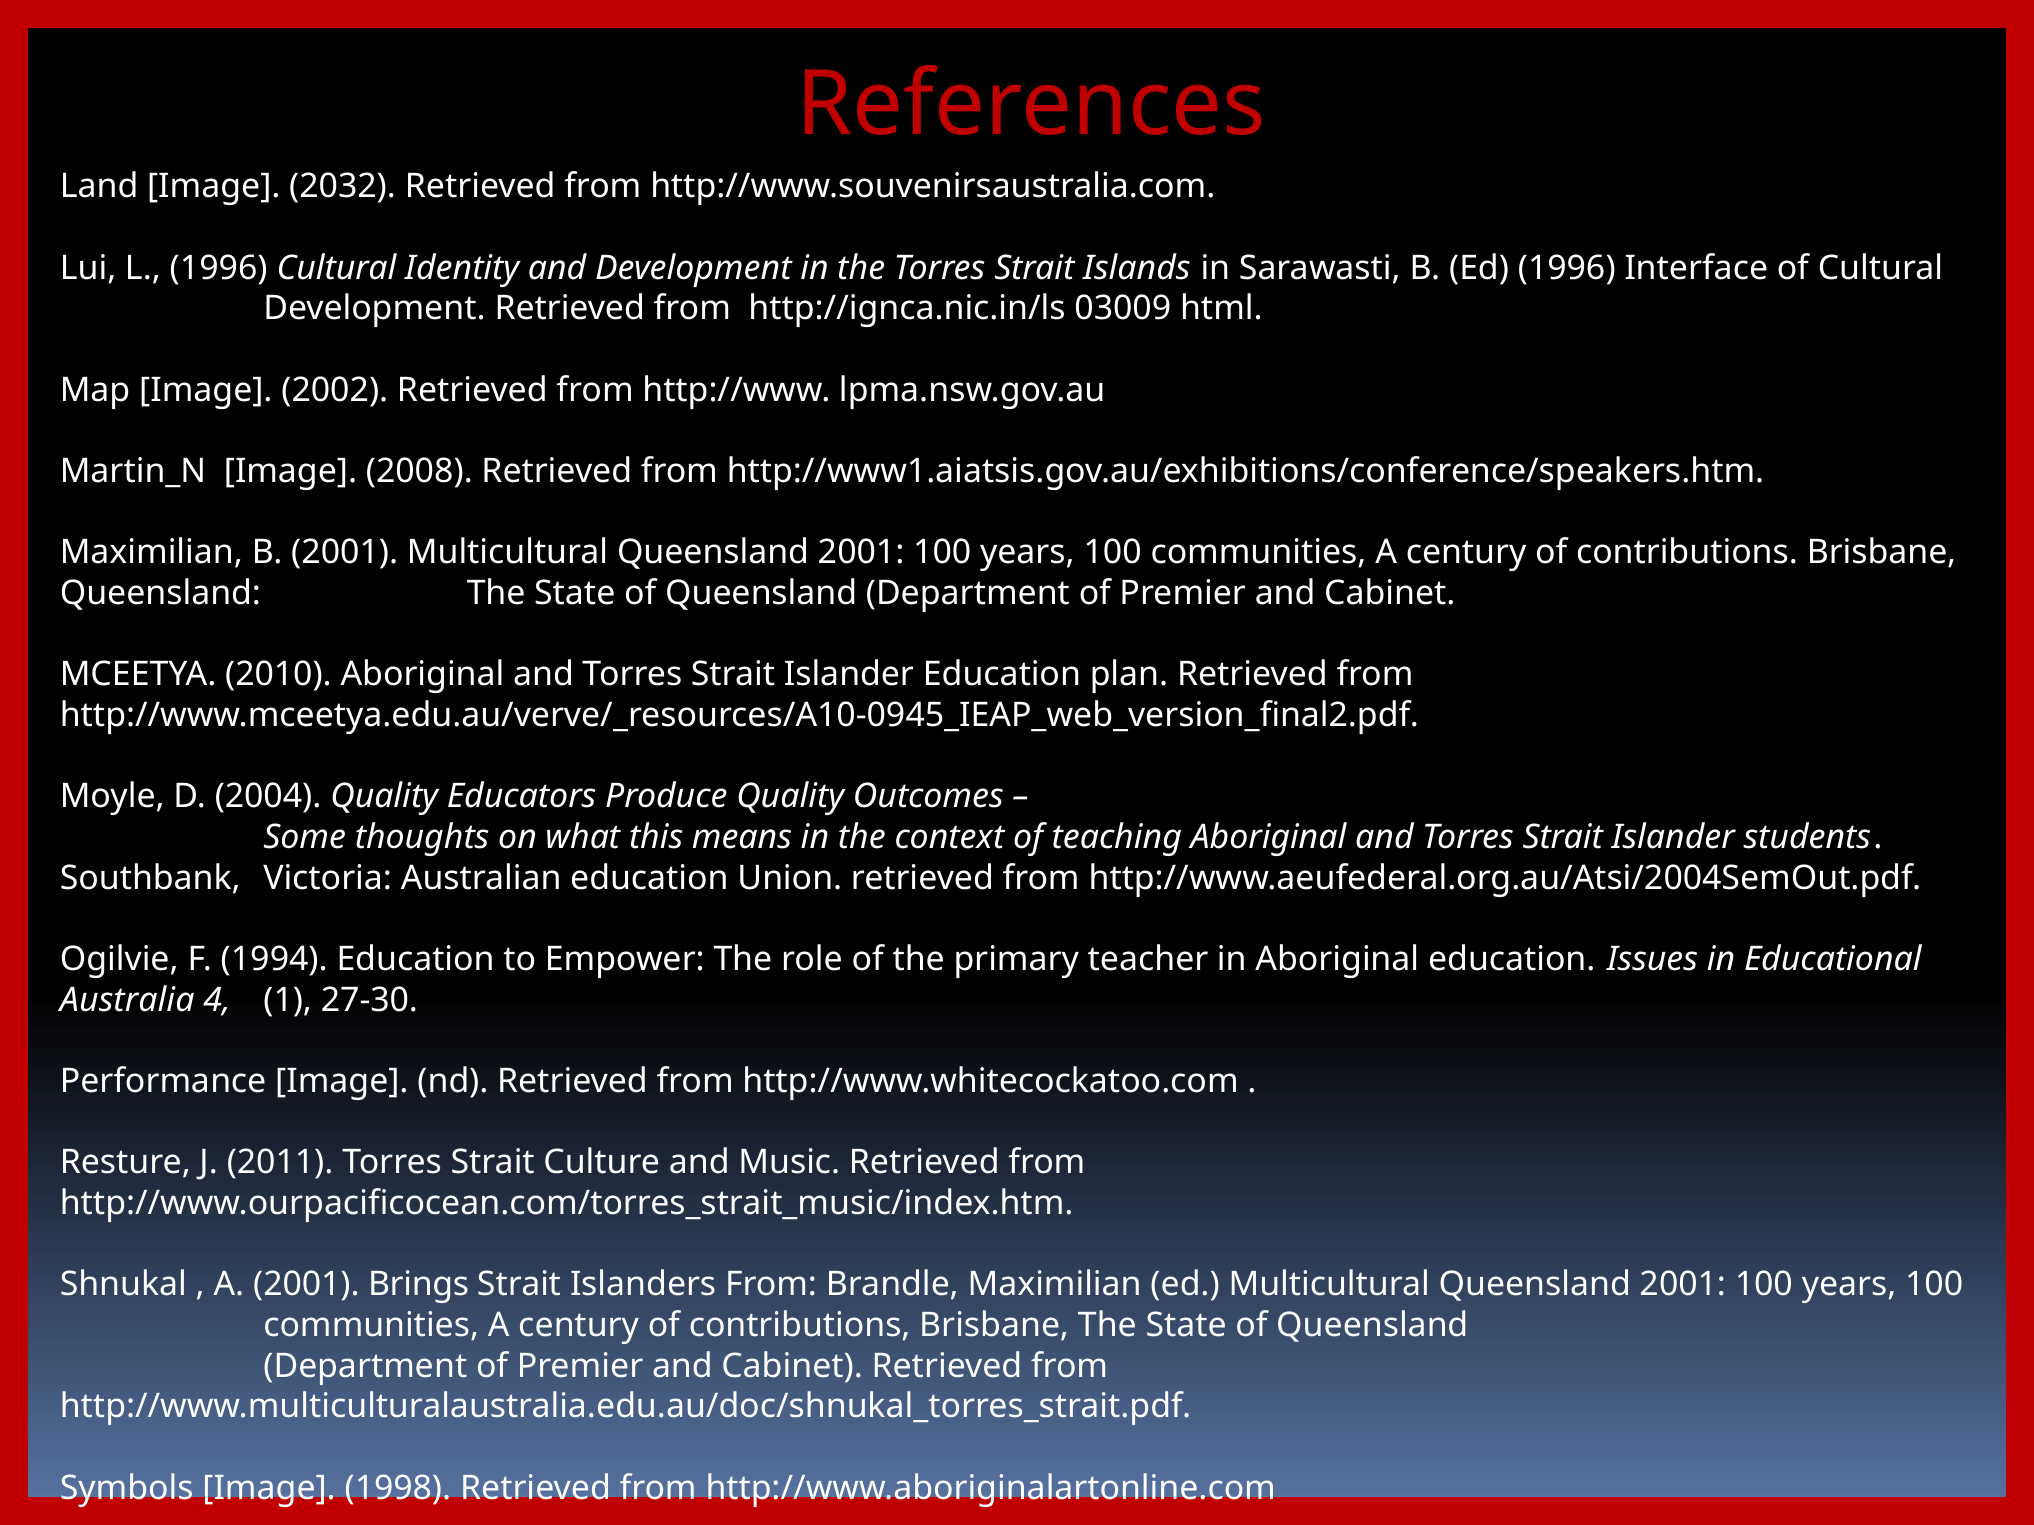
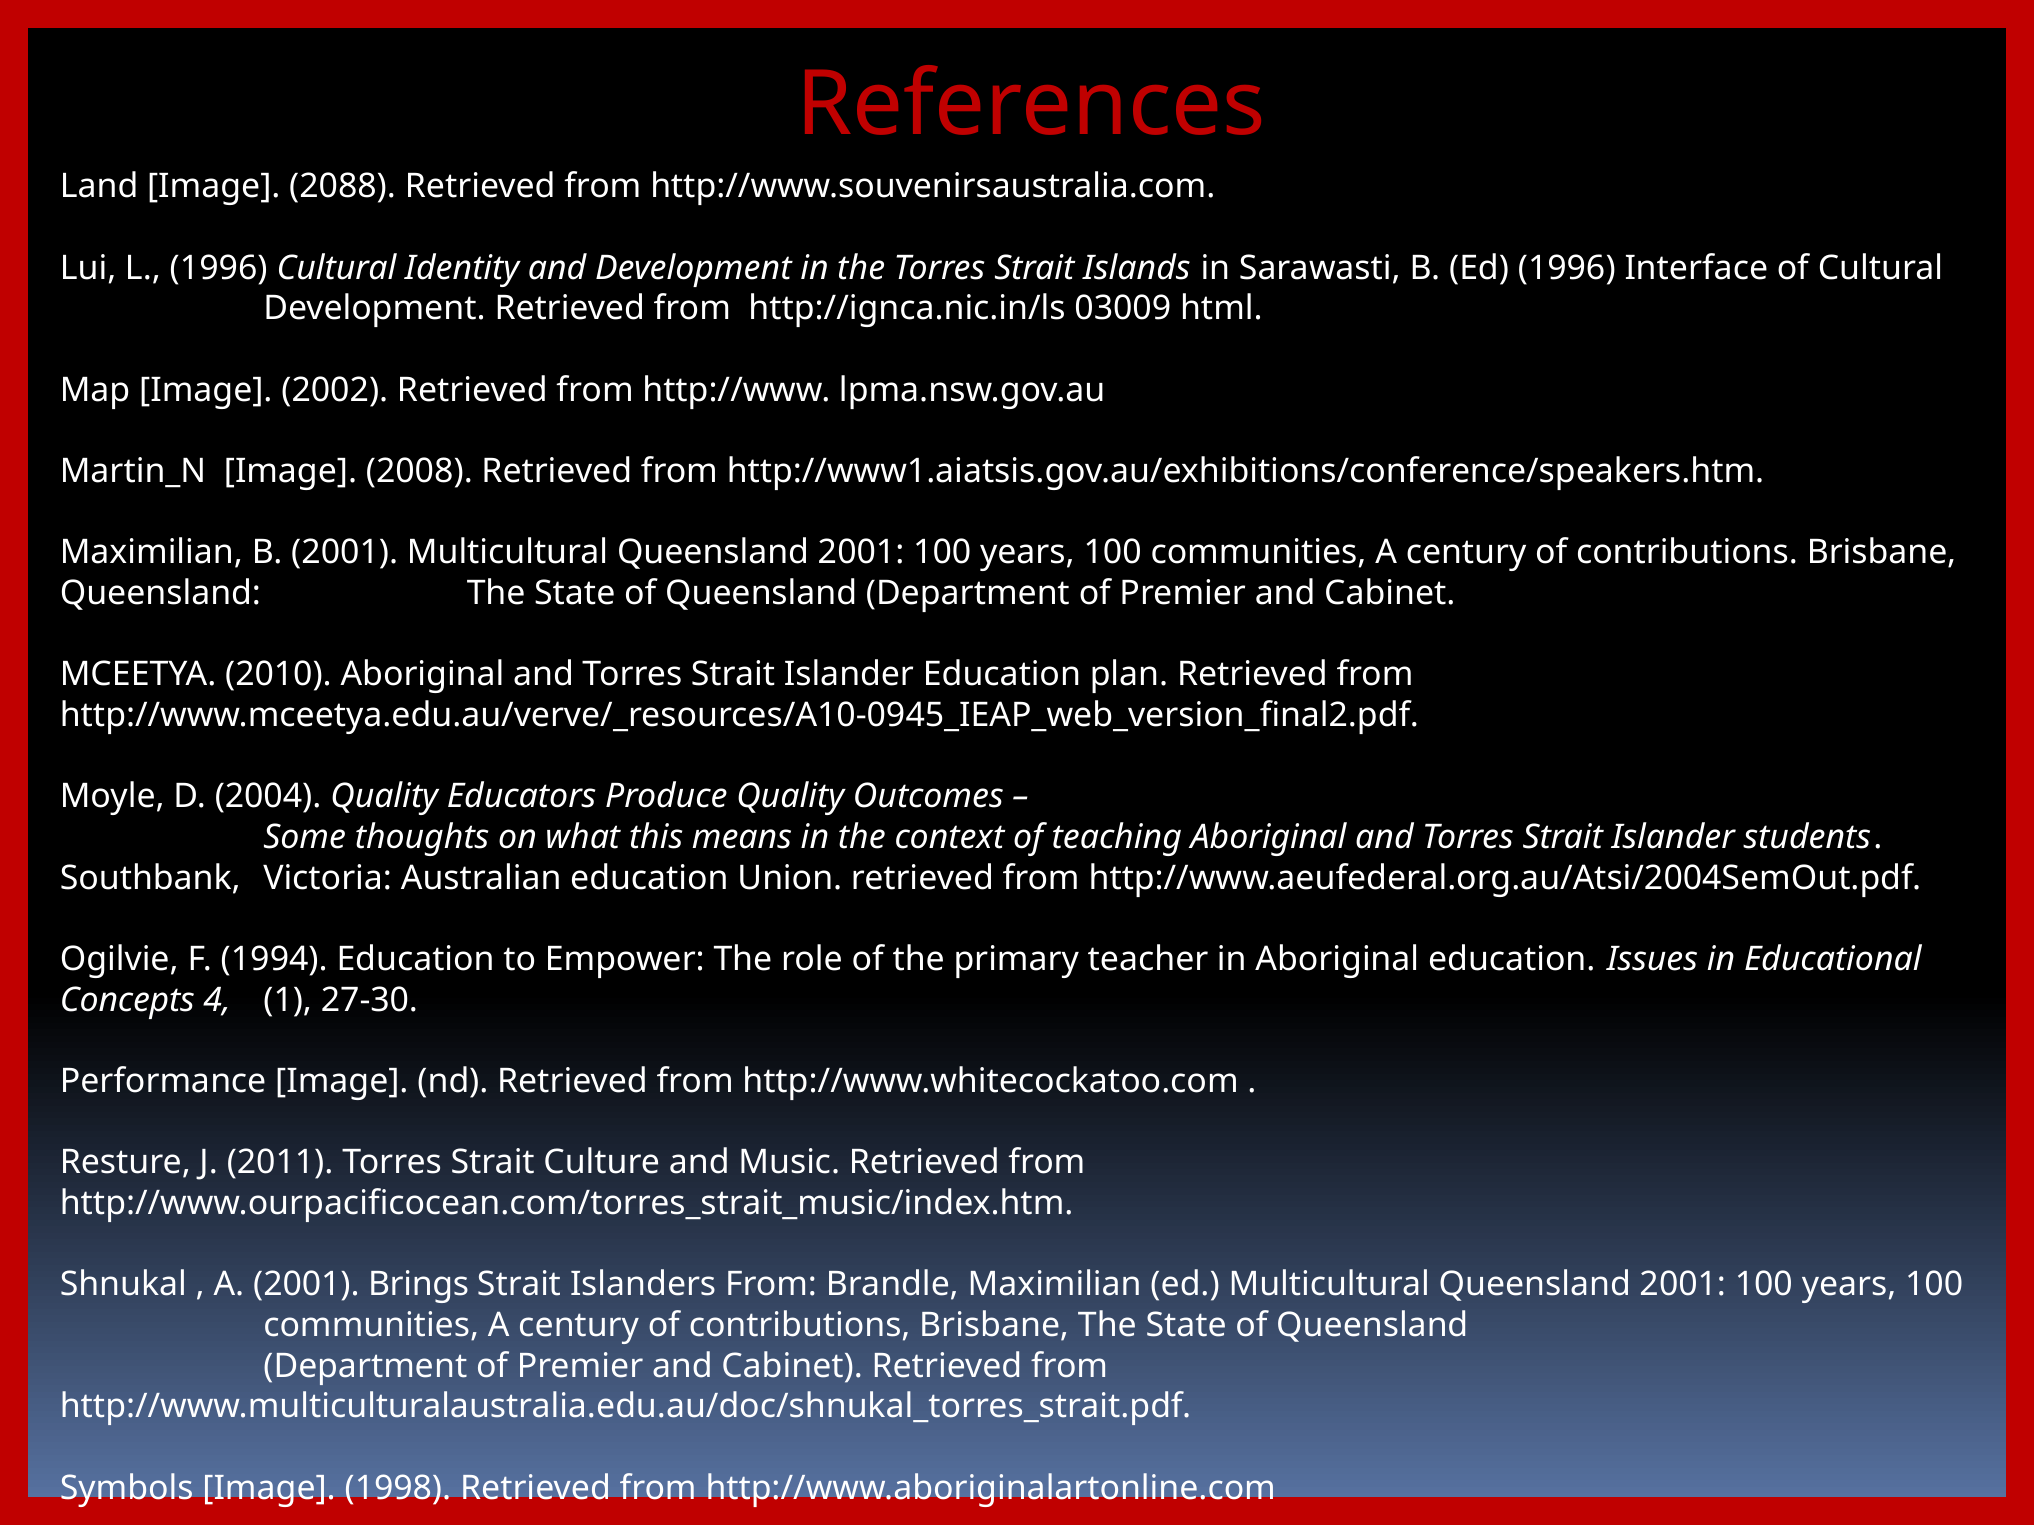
2032: 2032 -> 2088 (343, 187)
Australia: Australia -> Concepts (127, 1000)
